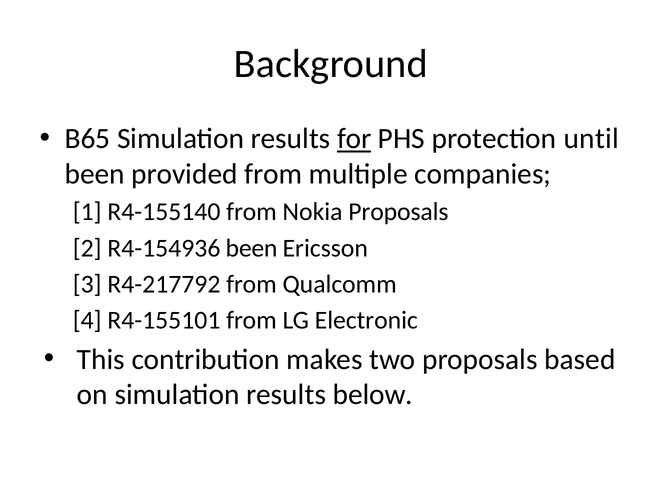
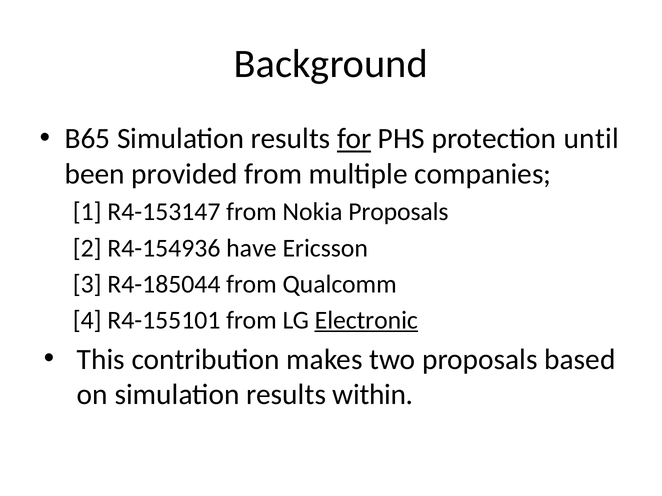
R4-155140: R4-155140 -> R4-153147 (164, 212)
R4-154936 been: been -> have (251, 248)
R4-217792: R4-217792 -> R4-185044 (164, 284)
Electronic underline: none -> present (366, 320)
below: below -> within (373, 395)
